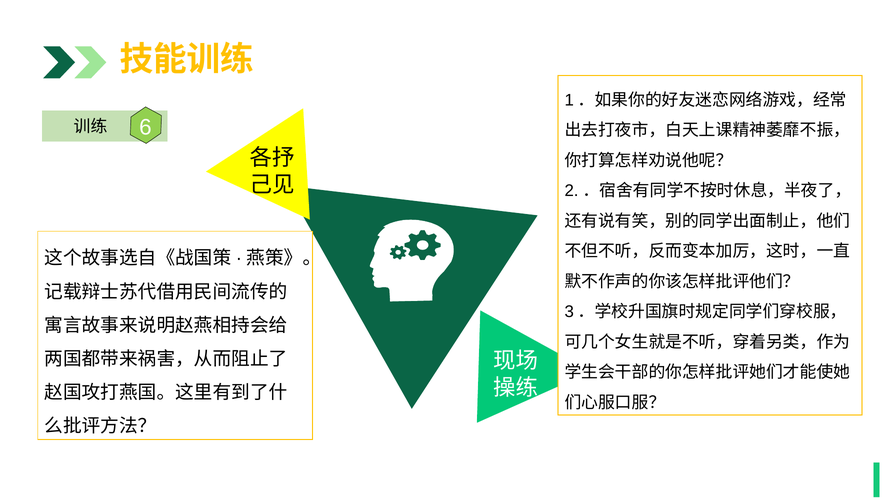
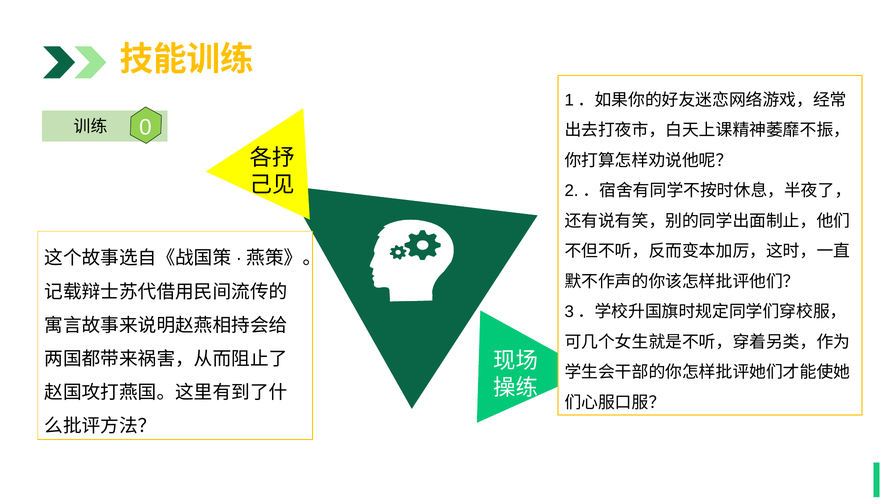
6: 6 -> 0 (145, 128)
